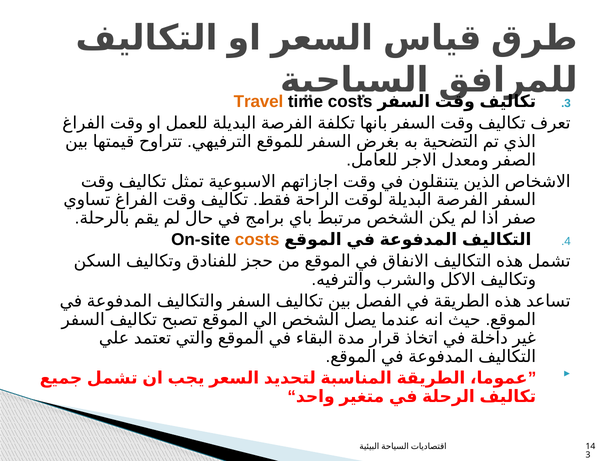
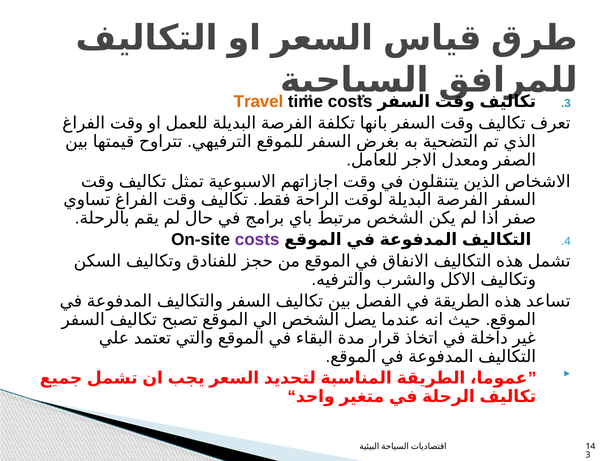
costs colour: orange -> purple (257, 240)
